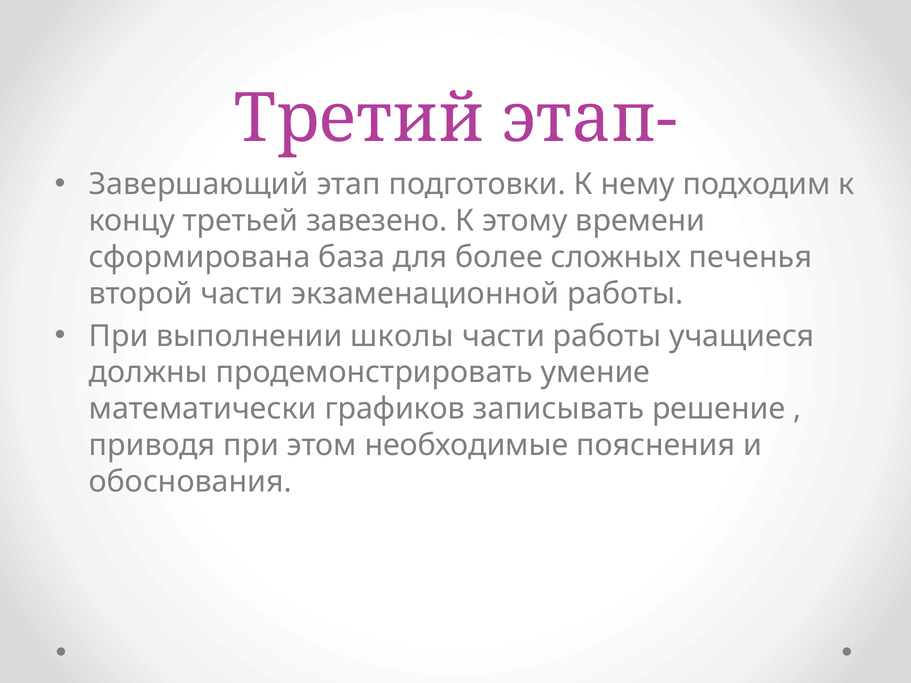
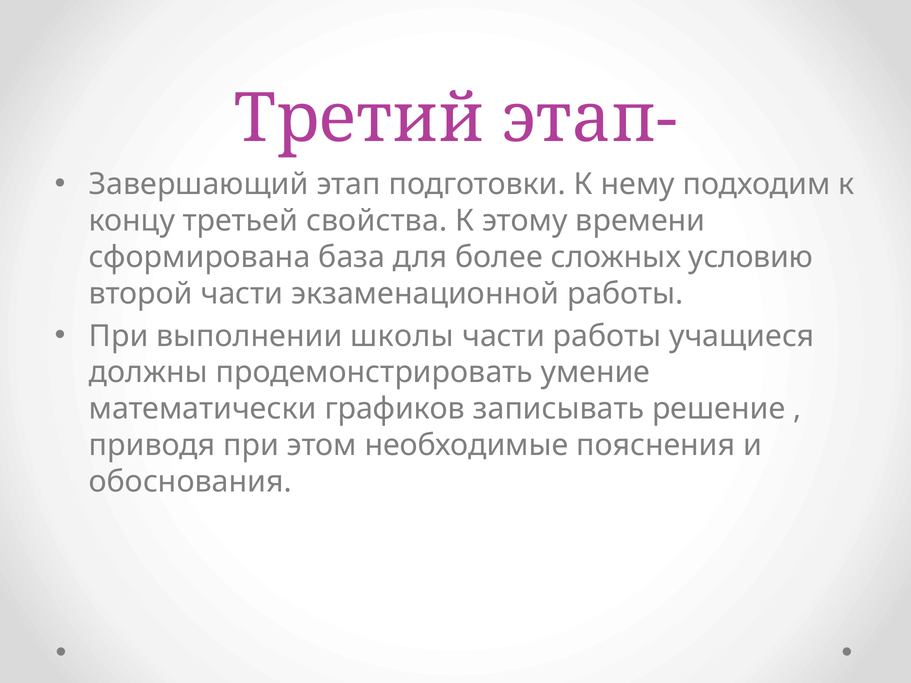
завезено: завезено -> свойства (377, 221)
печенья: печенья -> условию (751, 257)
